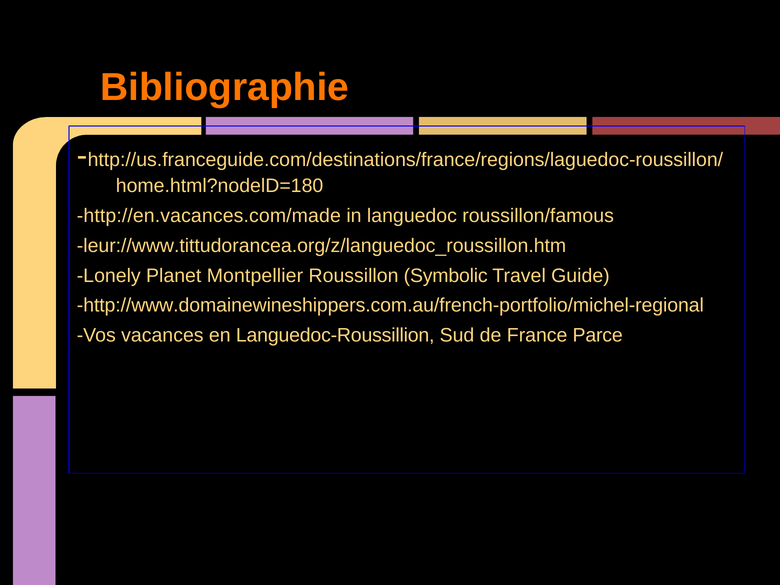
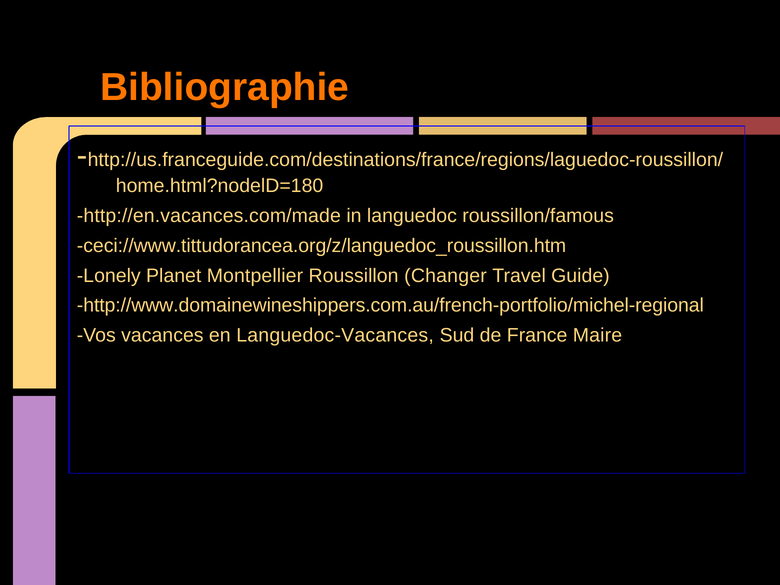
leur://www.tittudorancea.org/z/languedoc_roussillon.htm: leur://www.tittudorancea.org/z/languedoc_roussillon.htm -> ceci://www.tittudorancea.org/z/languedoc_roussillon.htm (322, 246)
Symbolic: Symbolic -> Changer (446, 276)
Languedoc-Roussillion: Languedoc-Roussillion -> Languedoc-Vacances (335, 335)
Parce: Parce -> Maire (597, 335)
